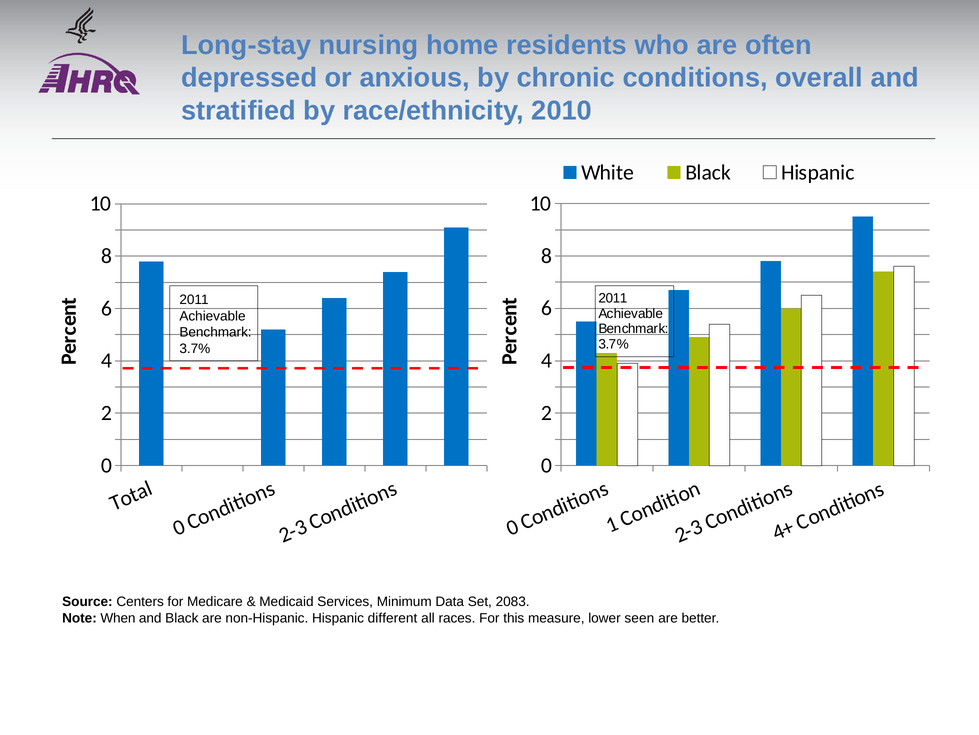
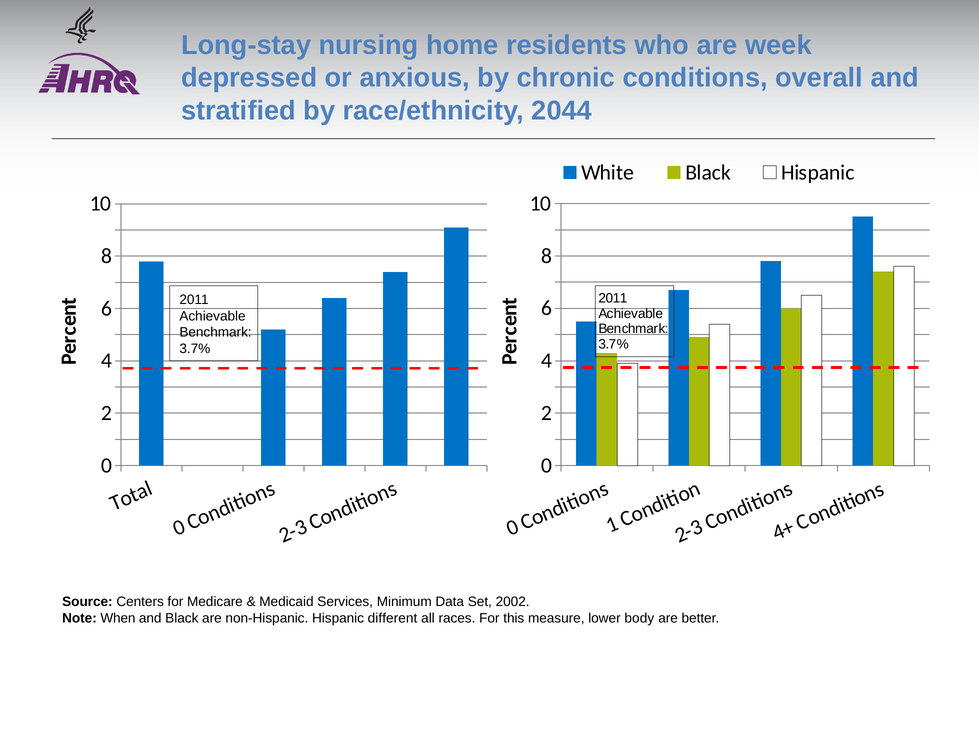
often: often -> week (778, 45)
2010: 2010 -> 2044 (562, 110)
2083: 2083 -> 2002 (513, 601)
seen: seen -> body (639, 618)
